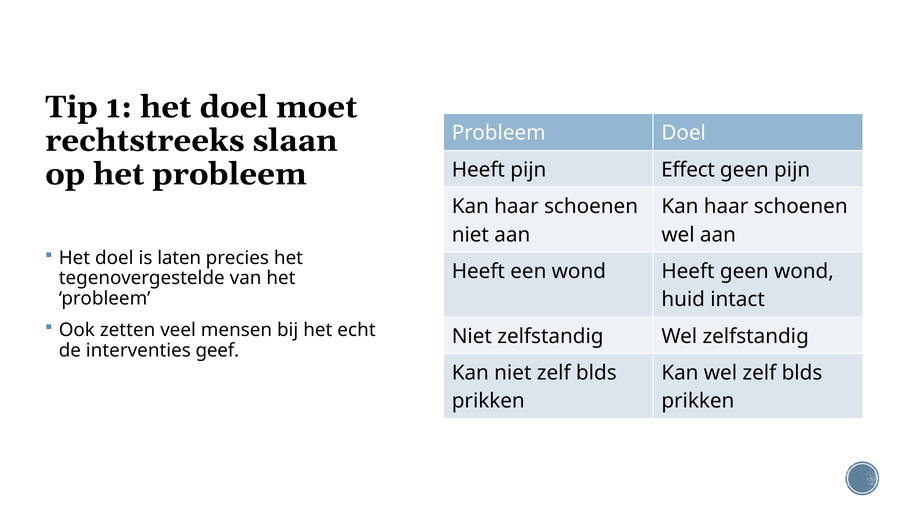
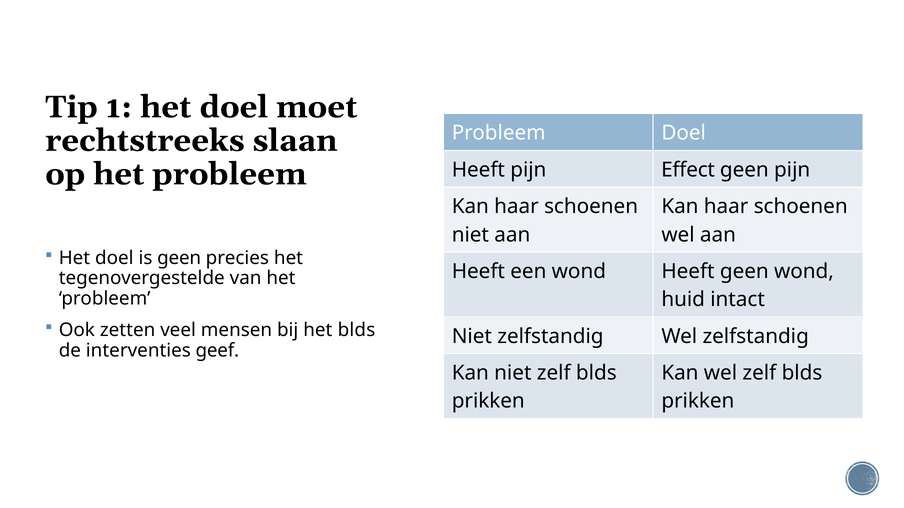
is laten: laten -> geen (179, 258)
het echt: echt -> blds (356, 331)
